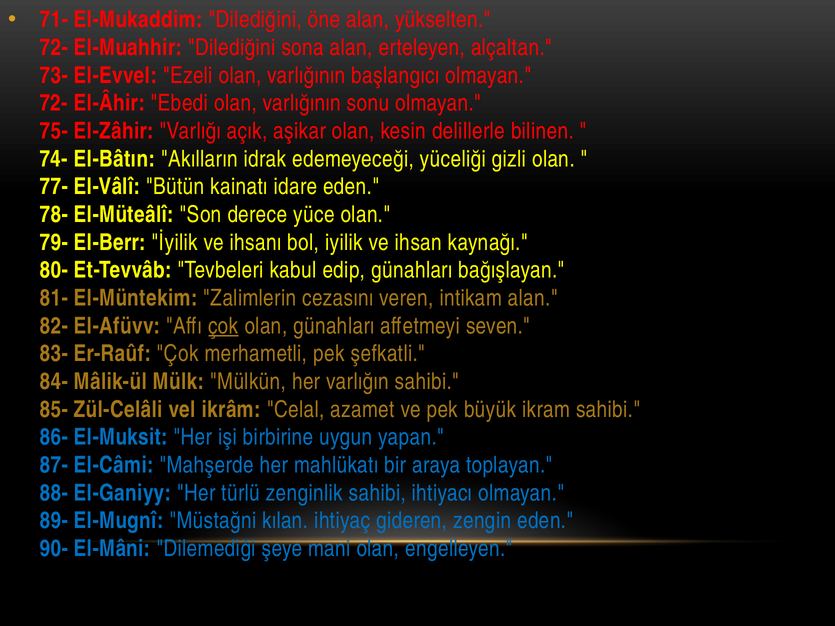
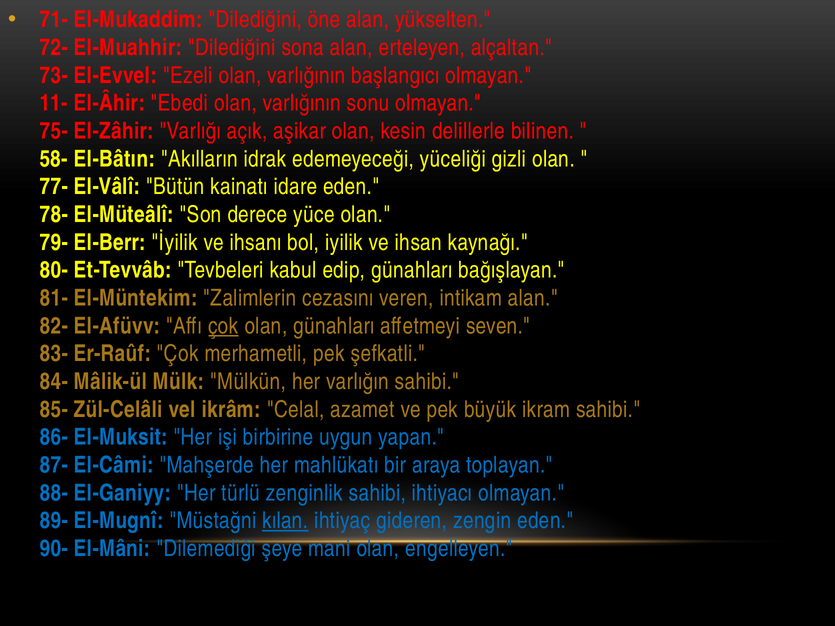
72-: 72- -> 11- (54, 103)
74-: 74- -> 58- (54, 159)
kılan underline: none -> present (285, 521)
